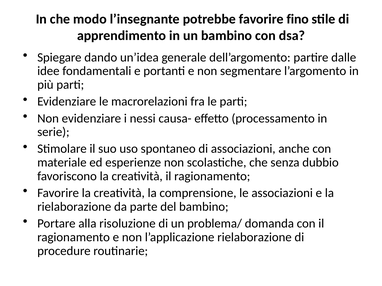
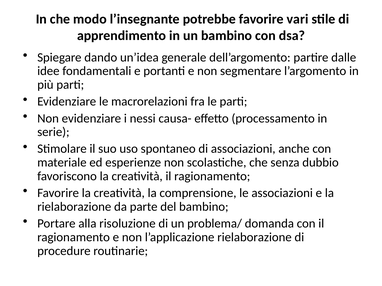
fino: fino -> vari (298, 19)
